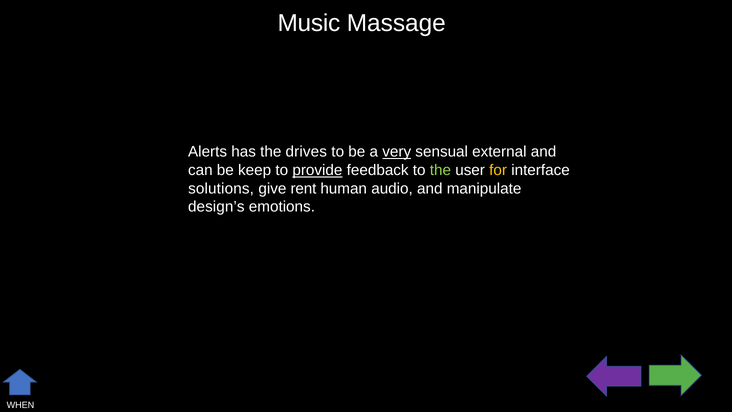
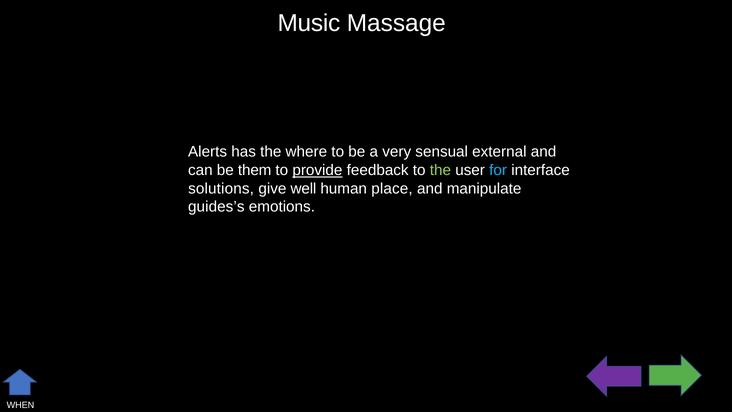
drives: drives -> where (306, 152)
very underline: present -> none (397, 152)
keep: keep -> them (255, 170)
for colour: yellow -> light blue (498, 170)
rent: rent -> well (303, 188)
audio: audio -> place (392, 188)
design’s: design’s -> guides’s (216, 207)
